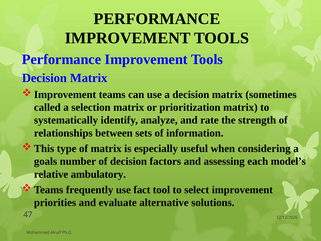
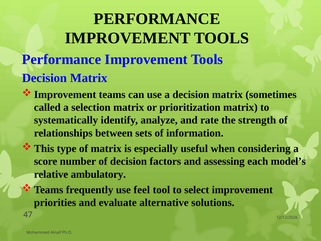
goals: goals -> score (46, 161)
fact: fact -> feel (142, 190)
